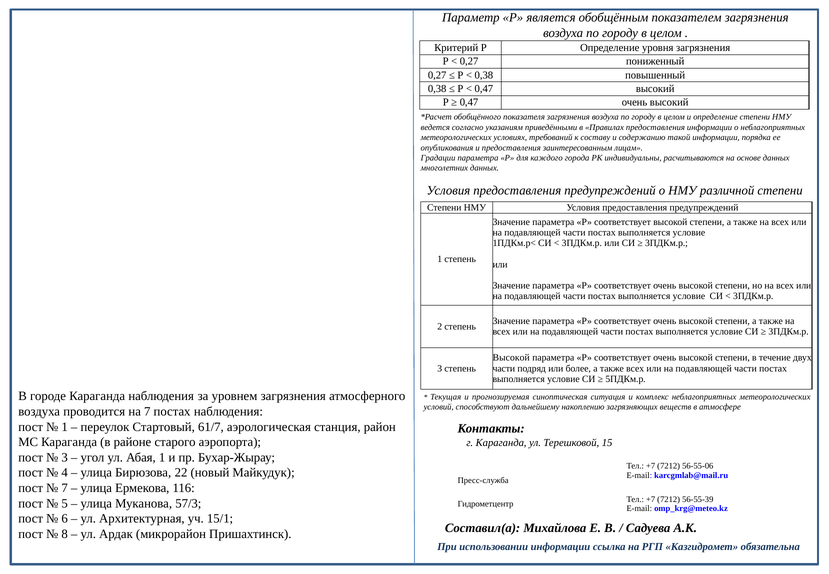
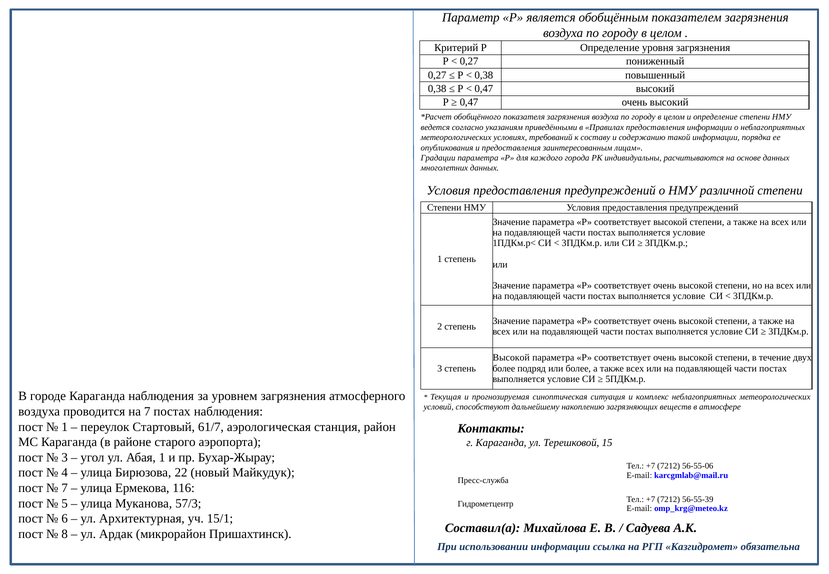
части: части -> более (504, 368)
